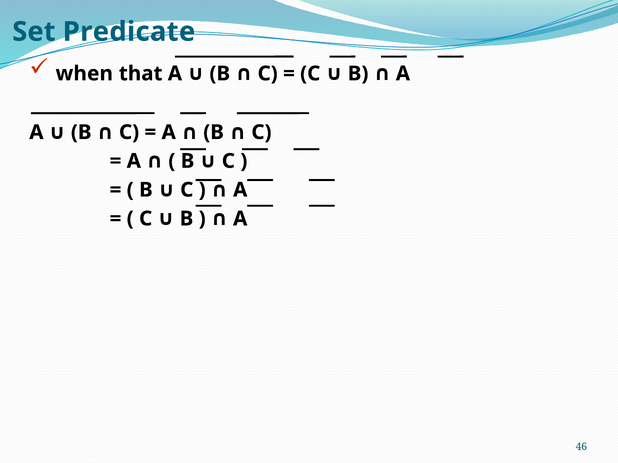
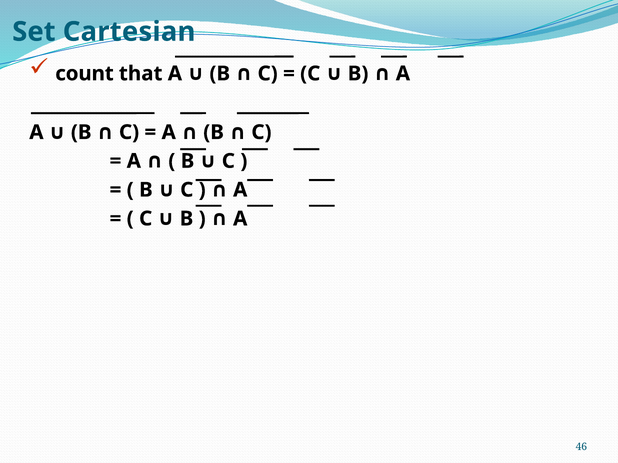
Predicate: Predicate -> Cartesian (129, 32)
when: when -> count (84, 74)
